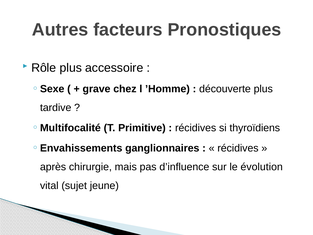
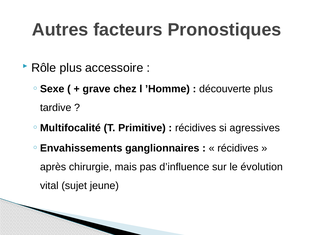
thyroïdiens: thyroïdiens -> agressives (255, 128)
